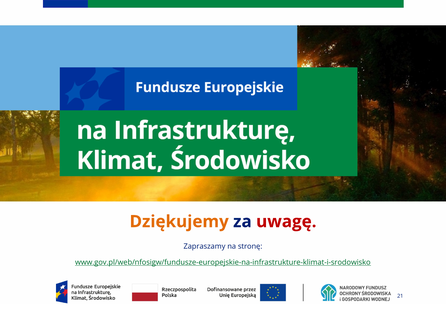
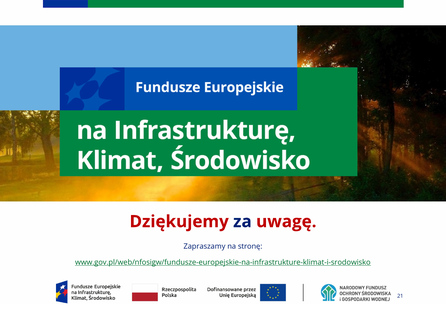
Dziękujemy colour: orange -> red (179, 222)
